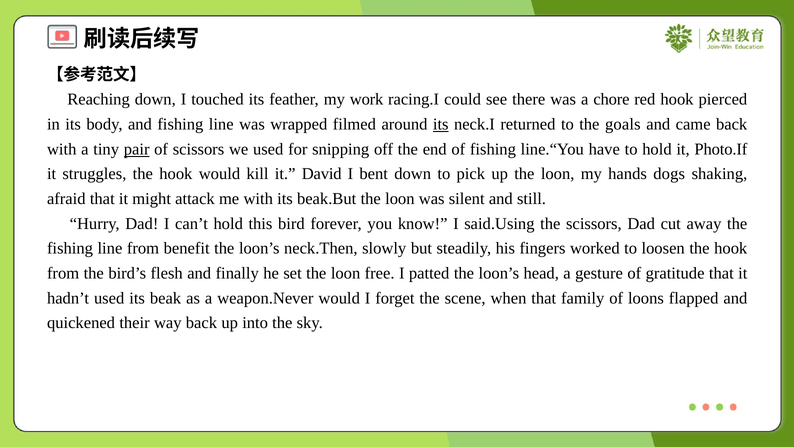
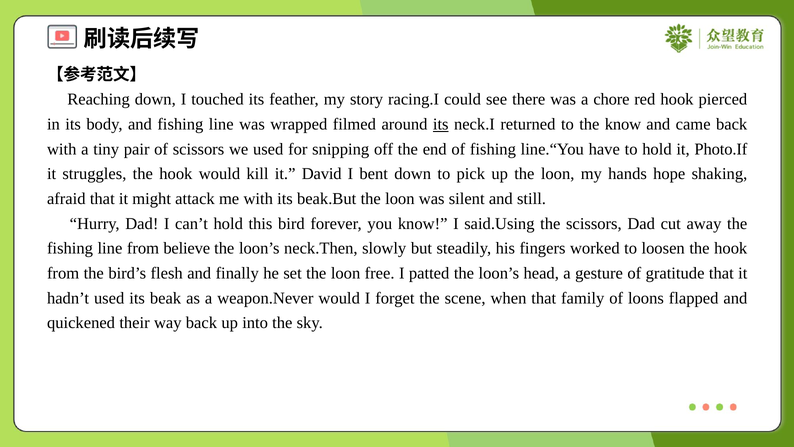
work: work -> story (367, 99)
the goals: goals -> know (623, 124)
pair underline: present -> none (137, 149)
dogs: dogs -> hope (669, 174)
benefit: benefit -> believe (187, 248)
